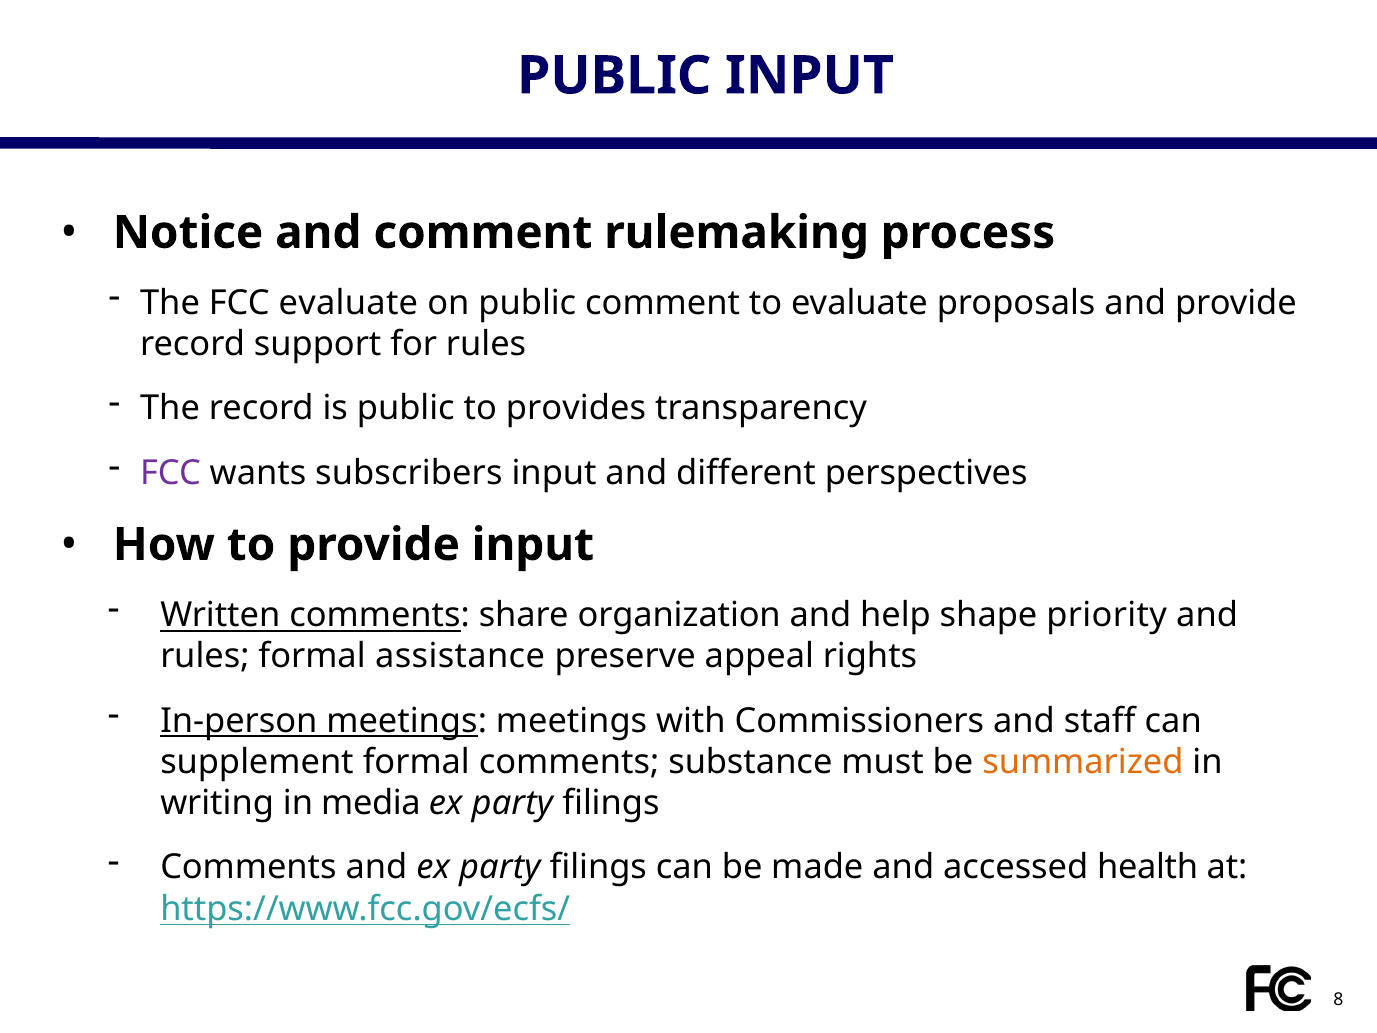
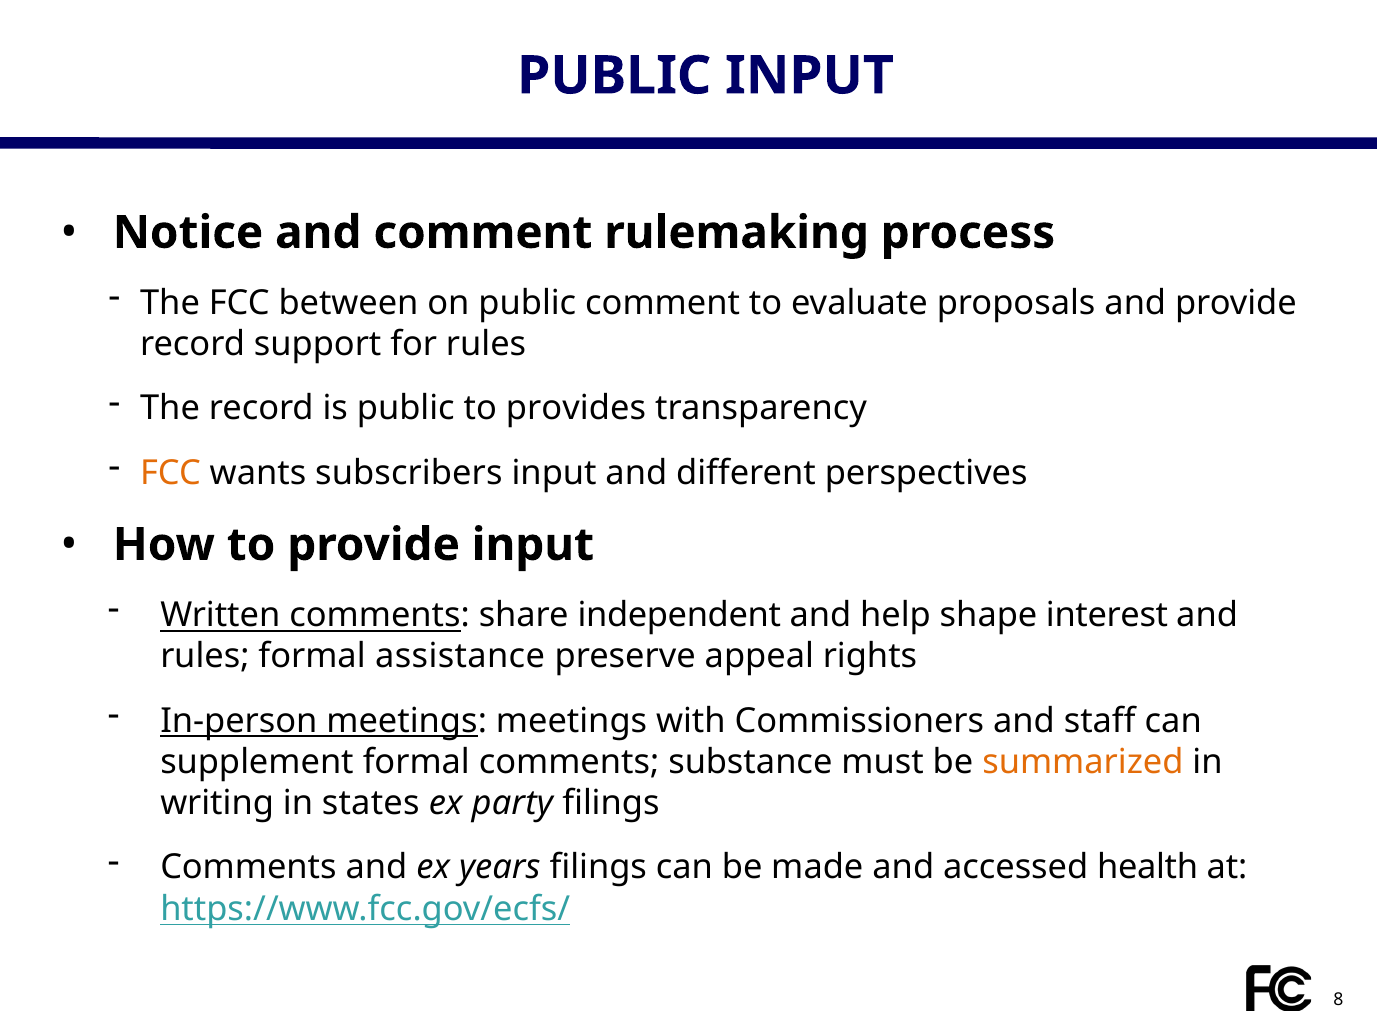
FCC evaluate: evaluate -> between (349, 303)
FCC colour: purple -> orange (171, 473)
organization: organization -> independent (679, 615)
priority: priority -> interest (1107, 615)
media: media -> states (371, 803)
and ex party: party -> years (500, 867)
